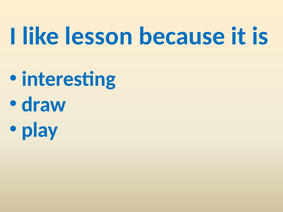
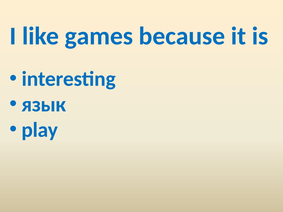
lesson: lesson -> games (99, 36)
draw: draw -> язык (44, 105)
